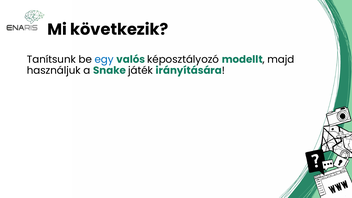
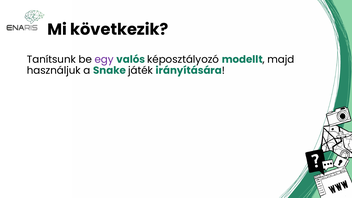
egy colour: blue -> purple (104, 59)
